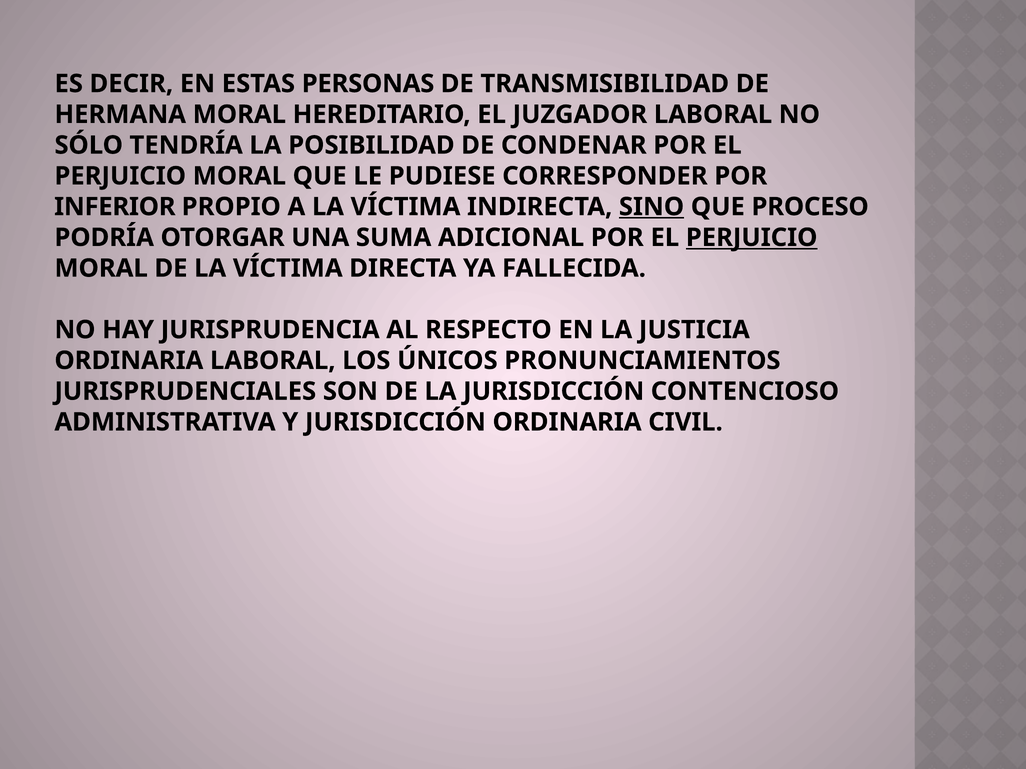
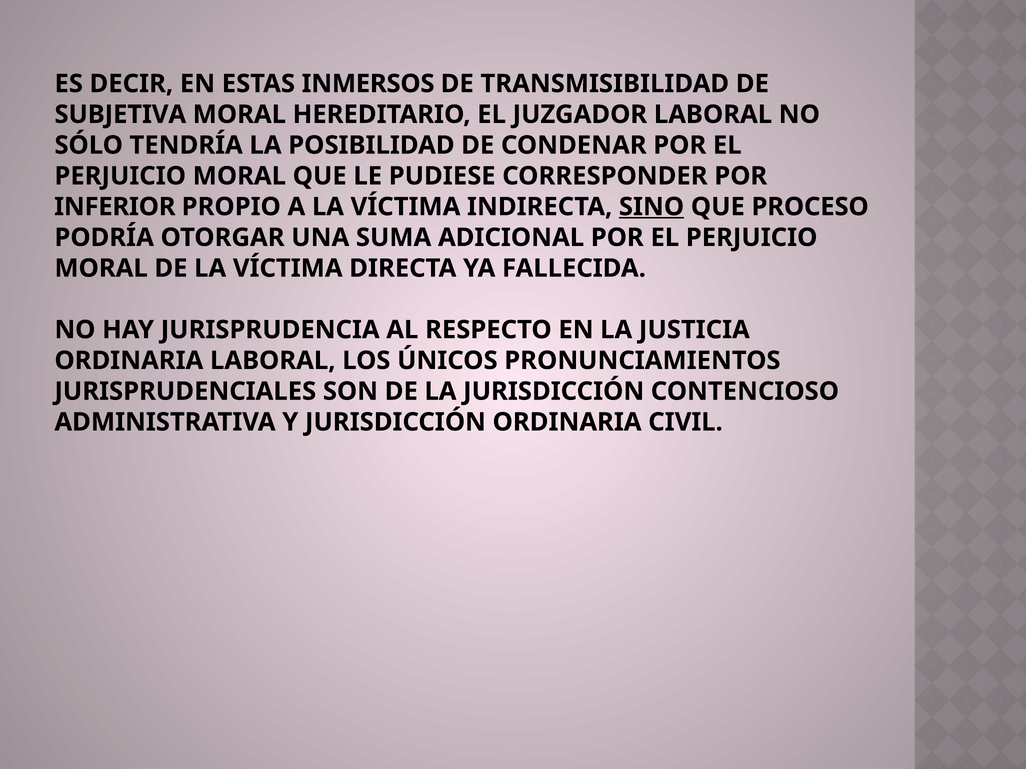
PERSONAS: PERSONAS -> INMERSOS (368, 84)
HERMANA: HERMANA -> SUBJETIVA (120, 115)
PERJUICIO underline: present -> none (752, 238)
